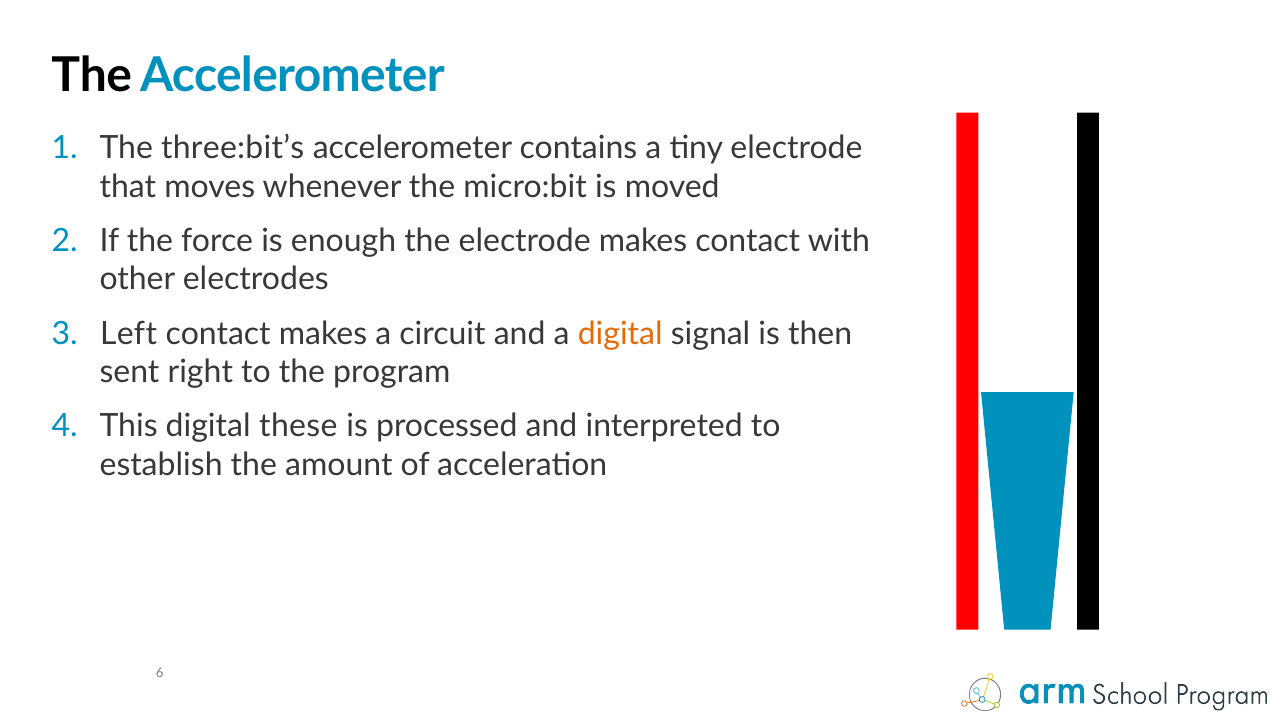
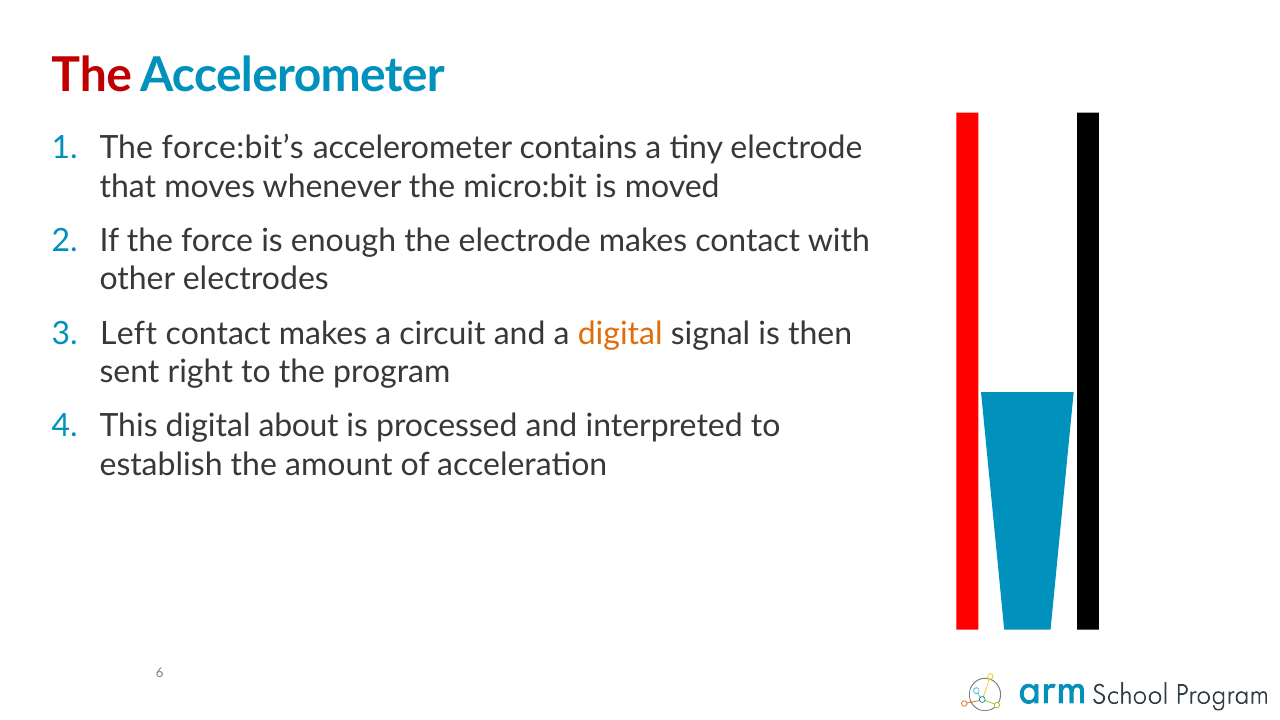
The colour: black -> red (92, 75)
three:bit’s: three:bit’s -> force:bit’s (233, 148)
these: these -> about (299, 426)
